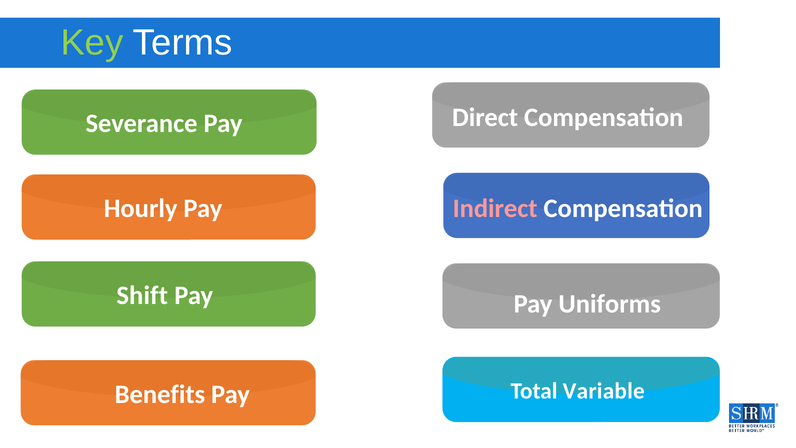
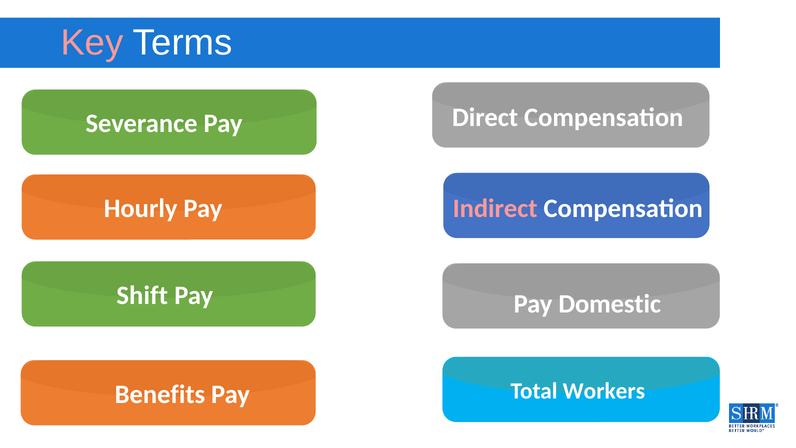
Key colour: light green -> pink (92, 43)
Uniforms: Uniforms -> Domestic (610, 304)
Variable: Variable -> Workers (604, 391)
